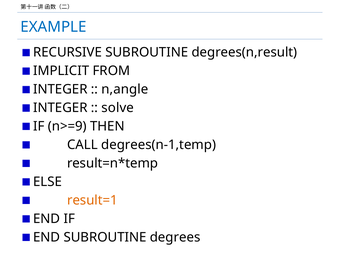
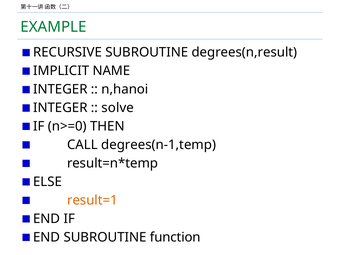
EXAMPLE colour: blue -> green (53, 27)
FROM: FROM -> NAME (111, 71)
n,angle: n,angle -> n,hanoi (125, 89)
n>=9: n>=9 -> n>=0 (67, 126)
degrees: degrees -> function (175, 237)
